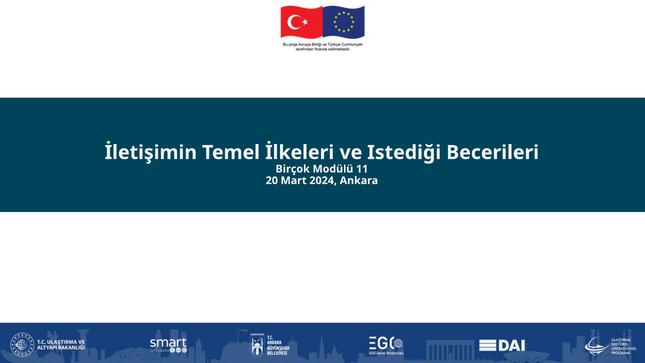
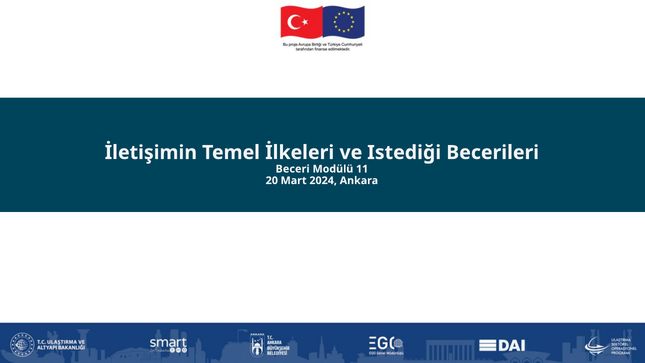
Birçok: Birçok -> Beceri (293, 169)
